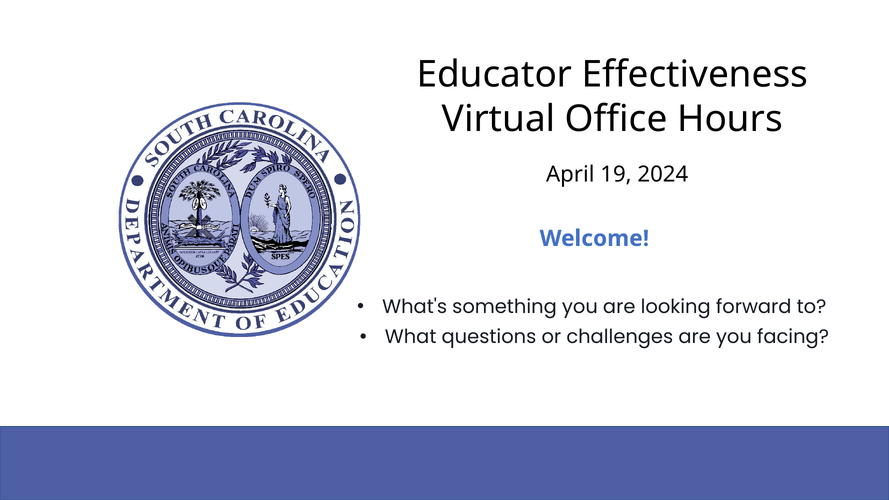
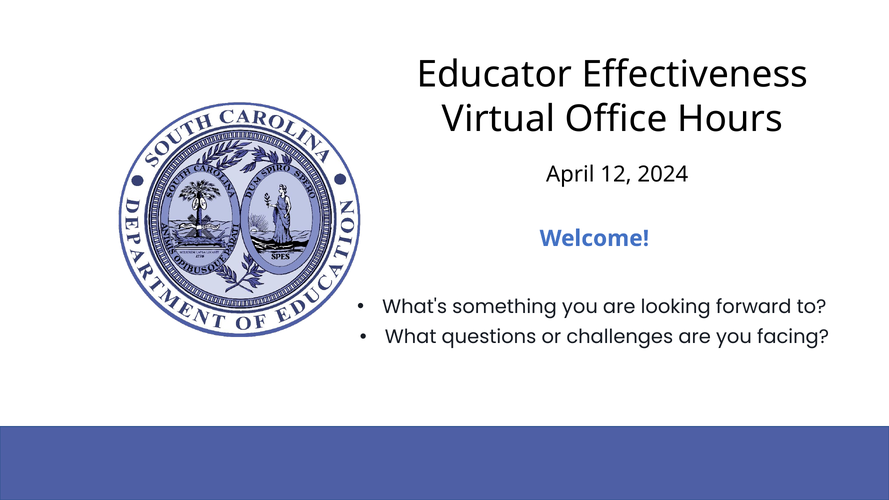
19: 19 -> 12 (616, 175)
